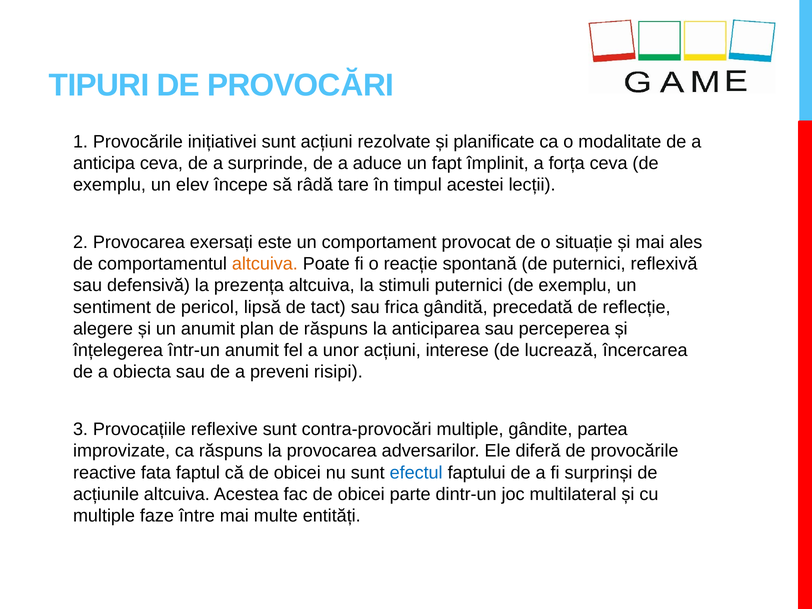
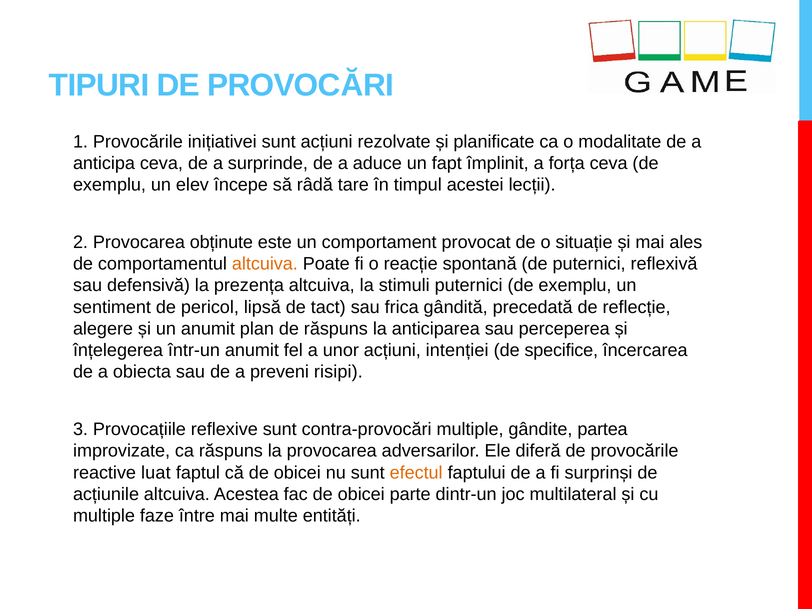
exersați: exersați -> obținute (221, 242)
interese: interese -> intenției (457, 350)
lucrează: lucrează -> specifice (561, 350)
fata: fata -> luat (156, 473)
efectul colour: blue -> orange (416, 473)
